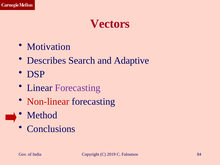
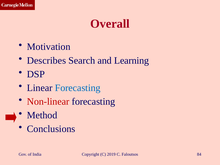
Vectors: Vectors -> Overall (110, 24)
Adaptive: Adaptive -> Learning (132, 60)
Forecasting colour: purple -> blue (78, 88)
